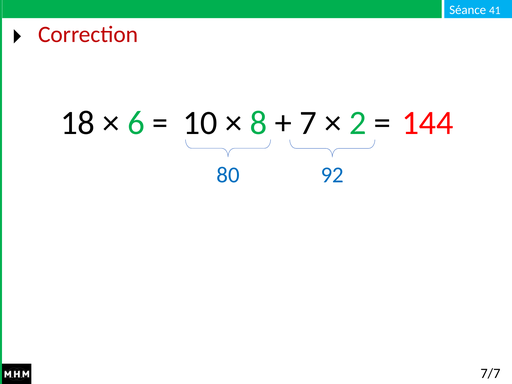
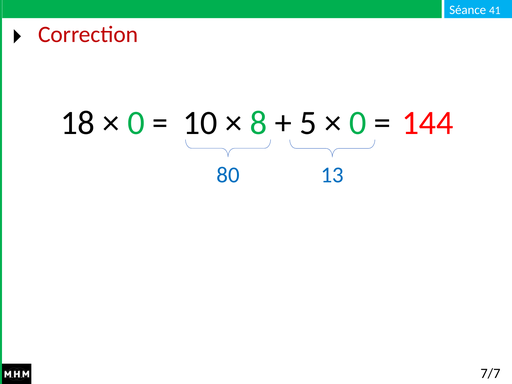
6: 6 -> 0 (136, 123)
7: 7 -> 5 (308, 123)
2: 2 -> 0 (358, 123)
92: 92 -> 13 (332, 175)
